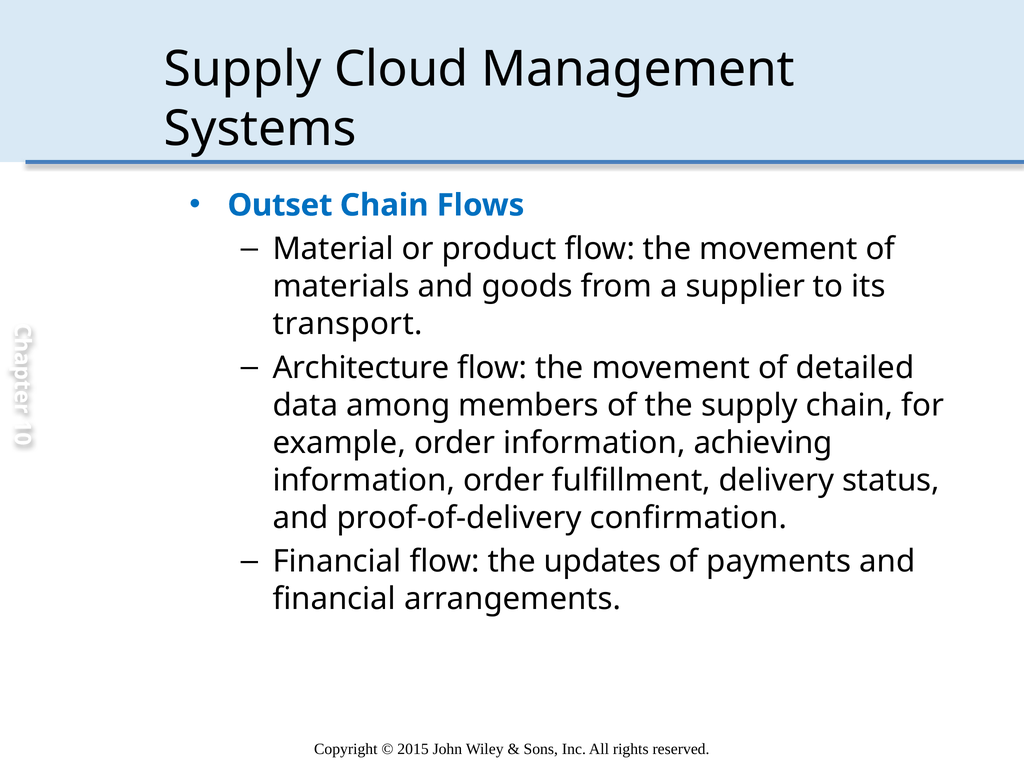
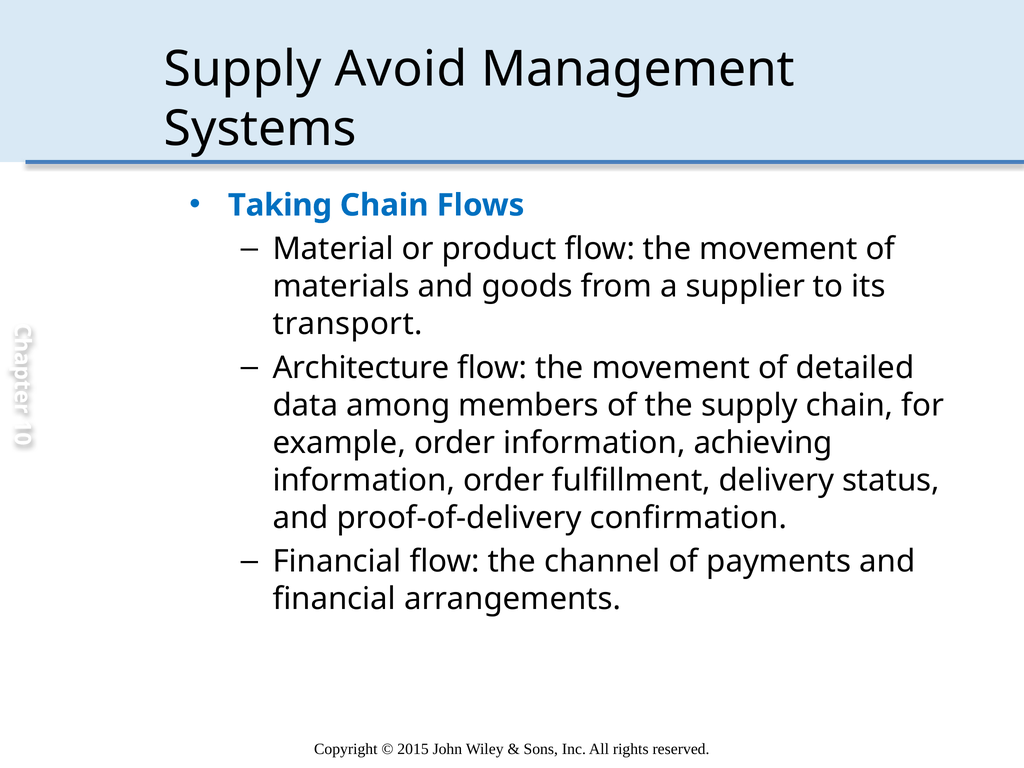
Cloud: Cloud -> Avoid (401, 69)
Outset: Outset -> Taking (280, 205)
updates: updates -> channel (602, 561)
